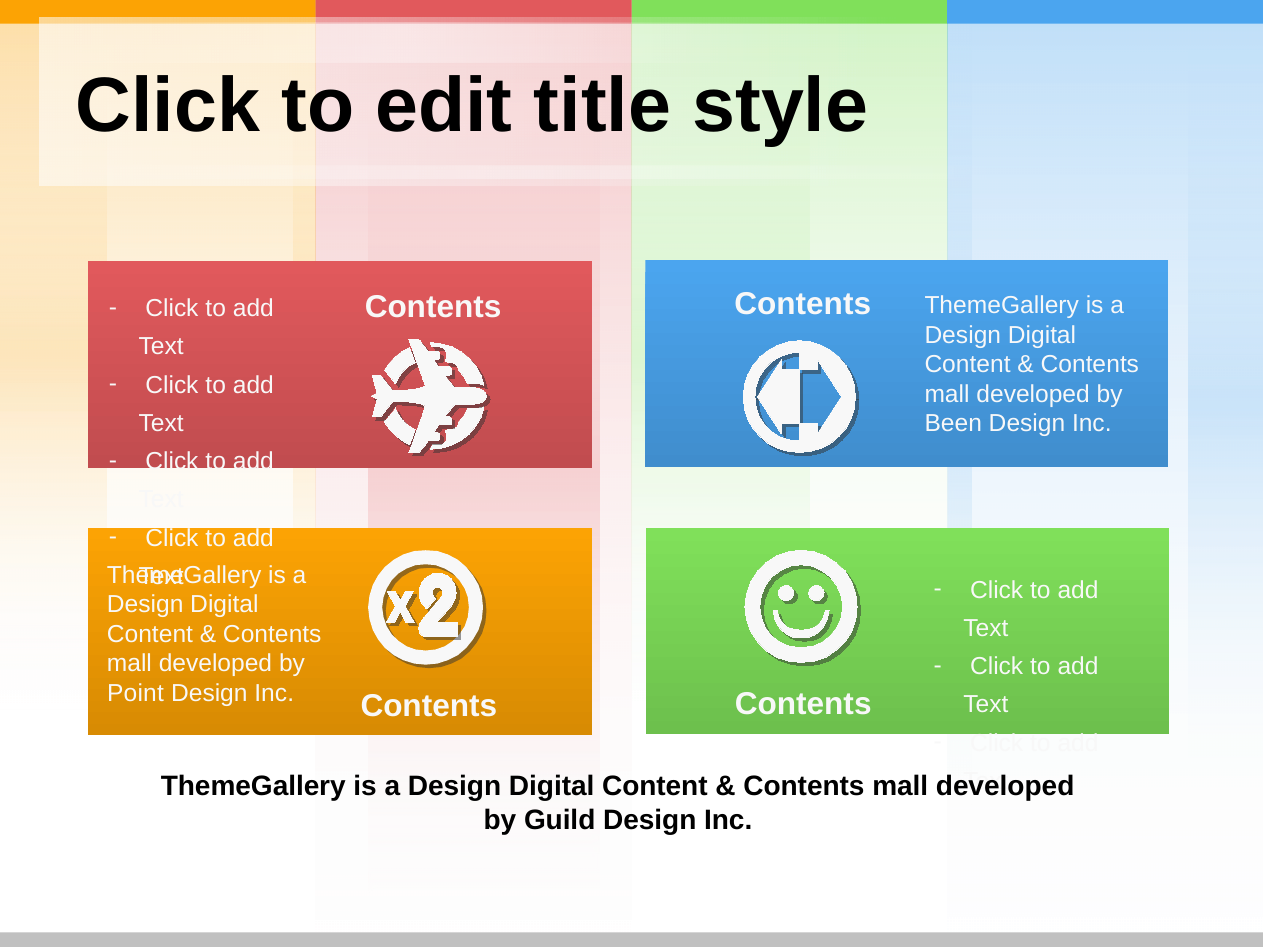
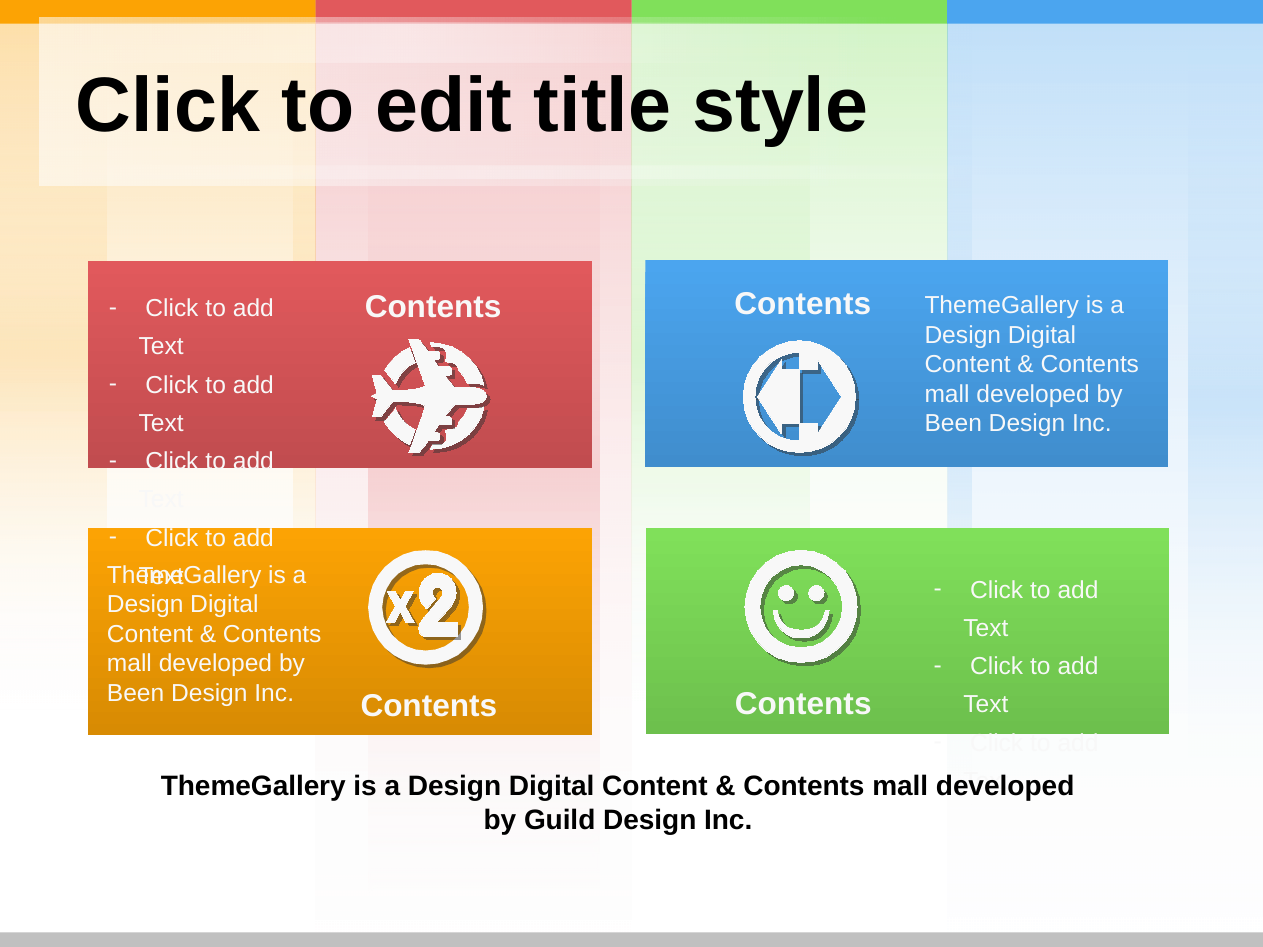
Point: Point -> Been (136, 693)
